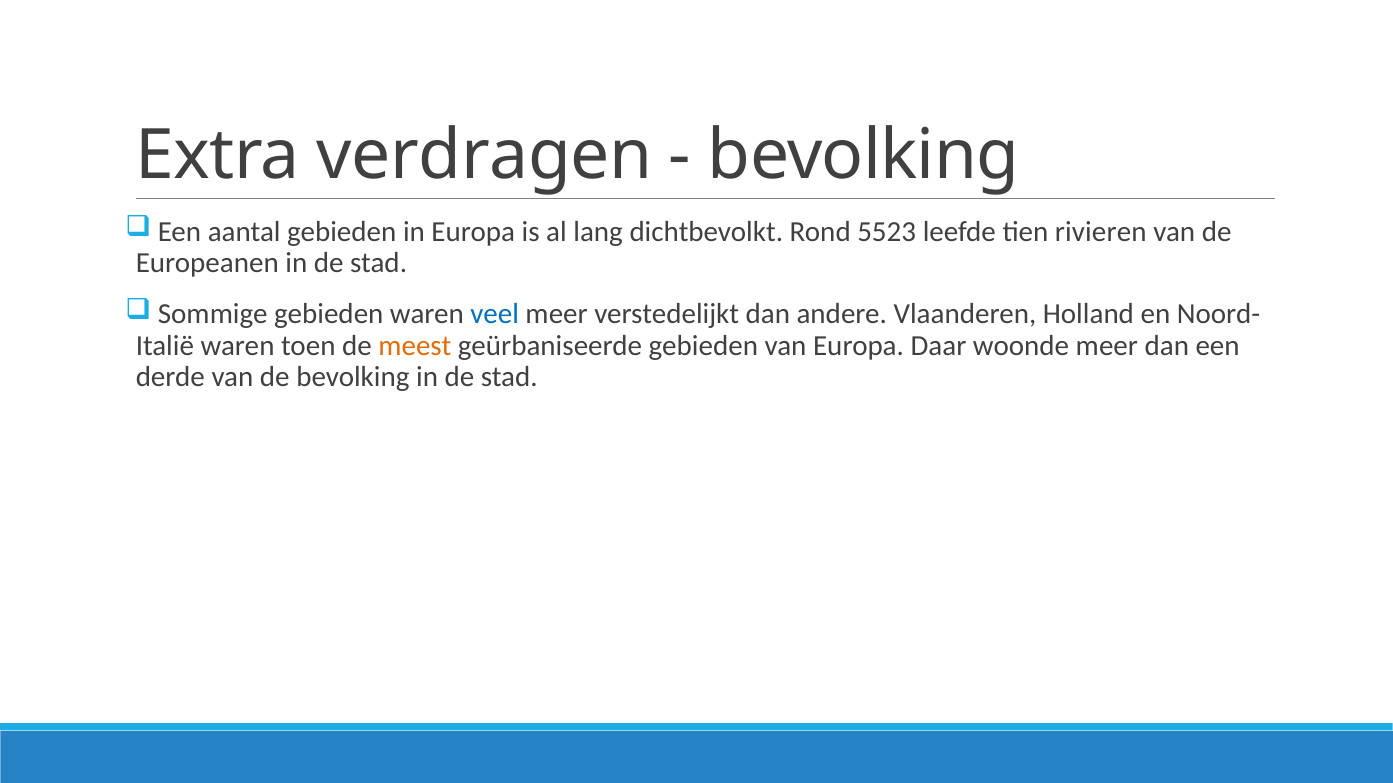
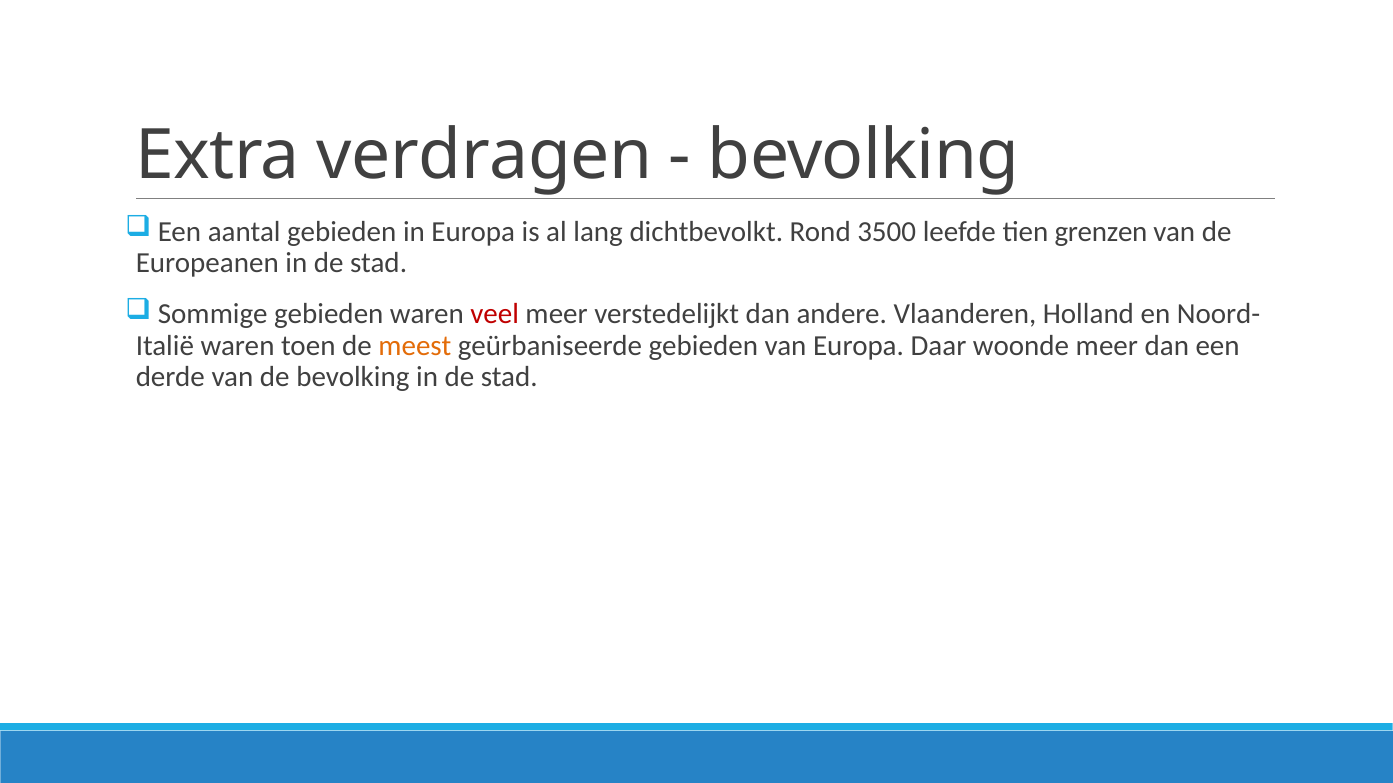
5523: 5523 -> 3500 (887, 232)
rivieren: rivieren -> grenzen (1101, 232)
veel colour: blue -> red (495, 315)
